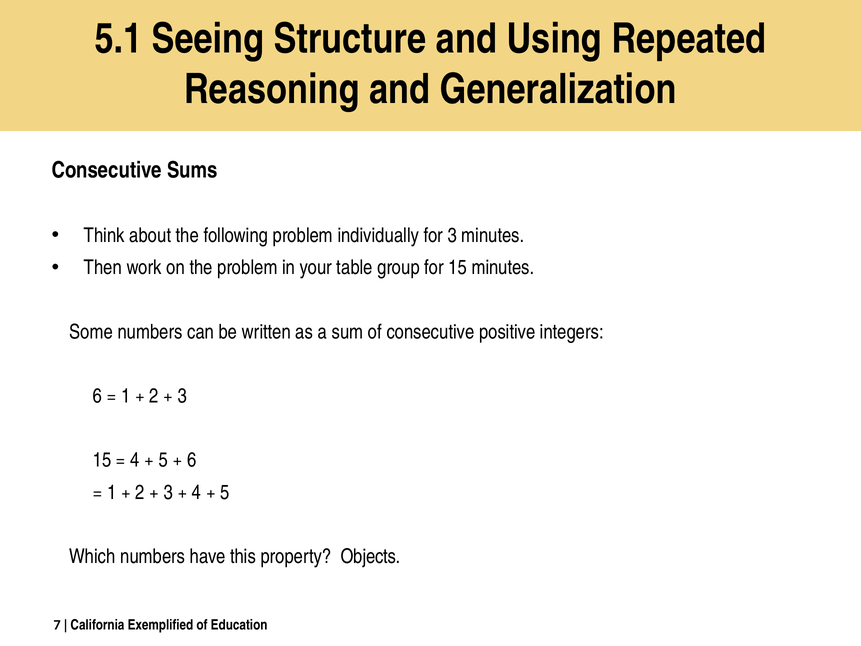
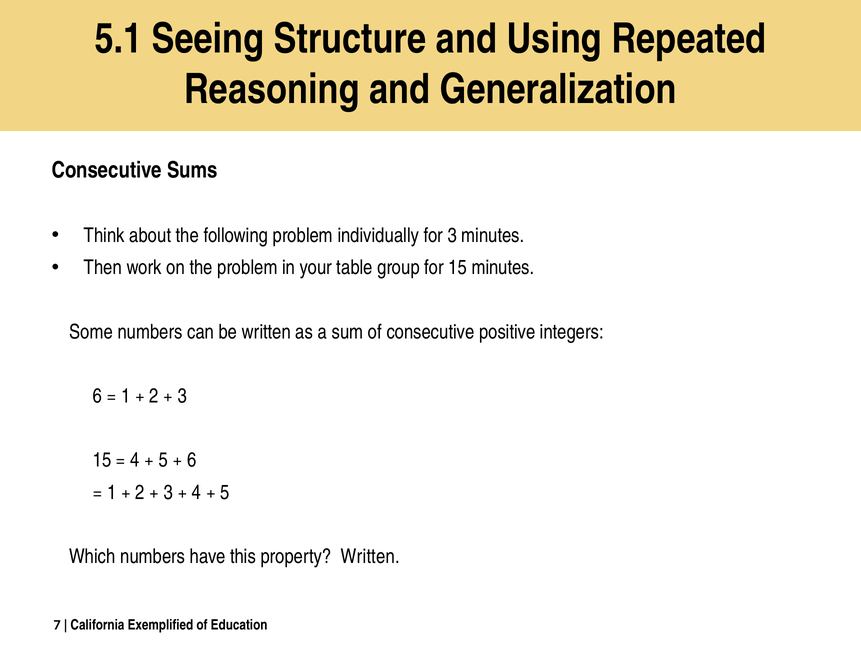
property Objects: Objects -> Written (370, 556)
